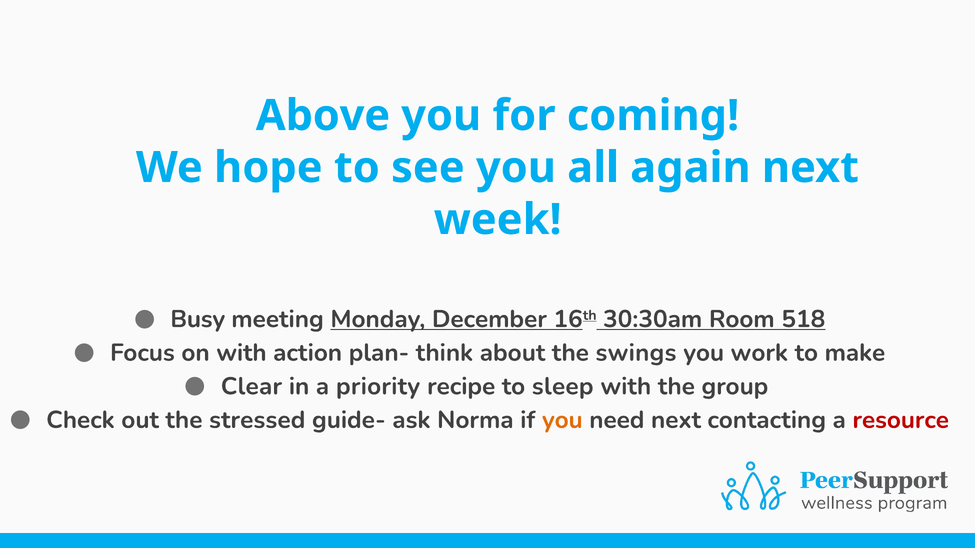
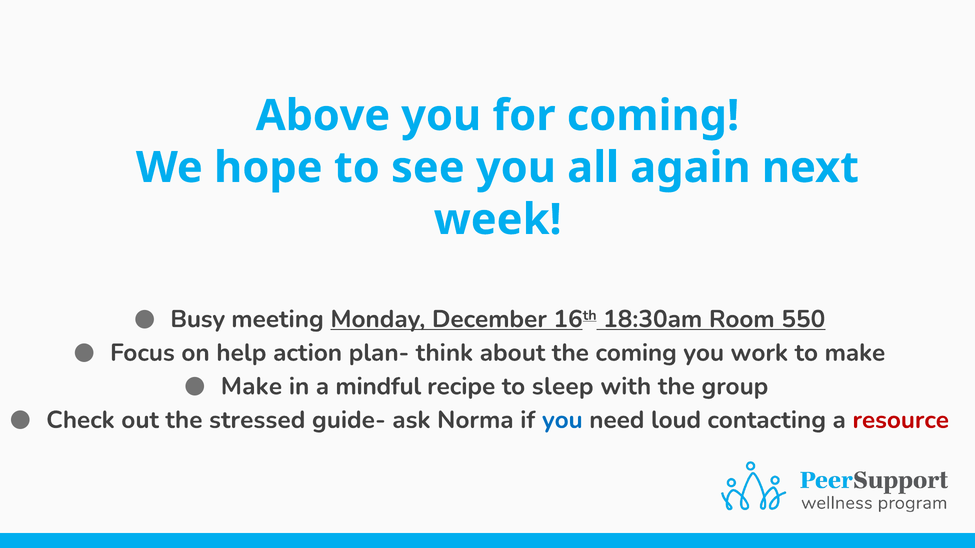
30:30am: 30:30am -> 18:30am (653, 319)
518: 518 -> 550 (803, 319)
on with: with -> help (241, 353)
the swings: swings -> coming (636, 353)
Clear: Clear -> Make (251, 387)
priority: priority -> mindful (378, 387)
you colour: orange -> blue (562, 420)
need next: next -> loud (676, 420)
